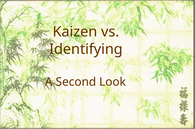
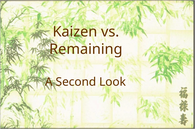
Identifying: Identifying -> Remaining (86, 49)
